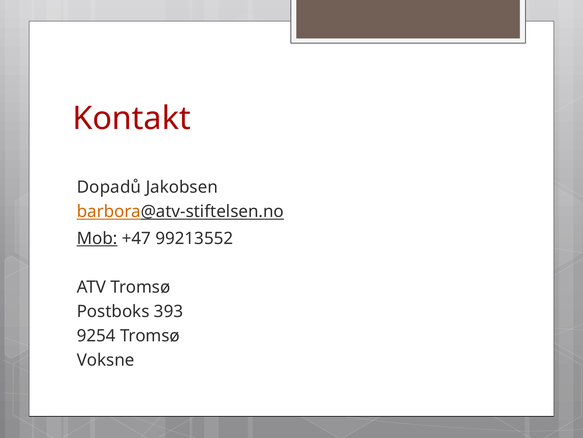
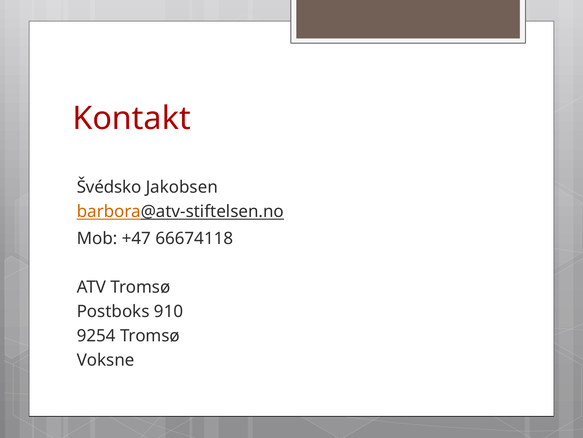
Dopadů: Dopadů -> Švédsko (109, 187)
Mob underline: present -> none (97, 238)
99213552: 99213552 -> 66674118 (194, 238)
393: 393 -> 910 (169, 311)
